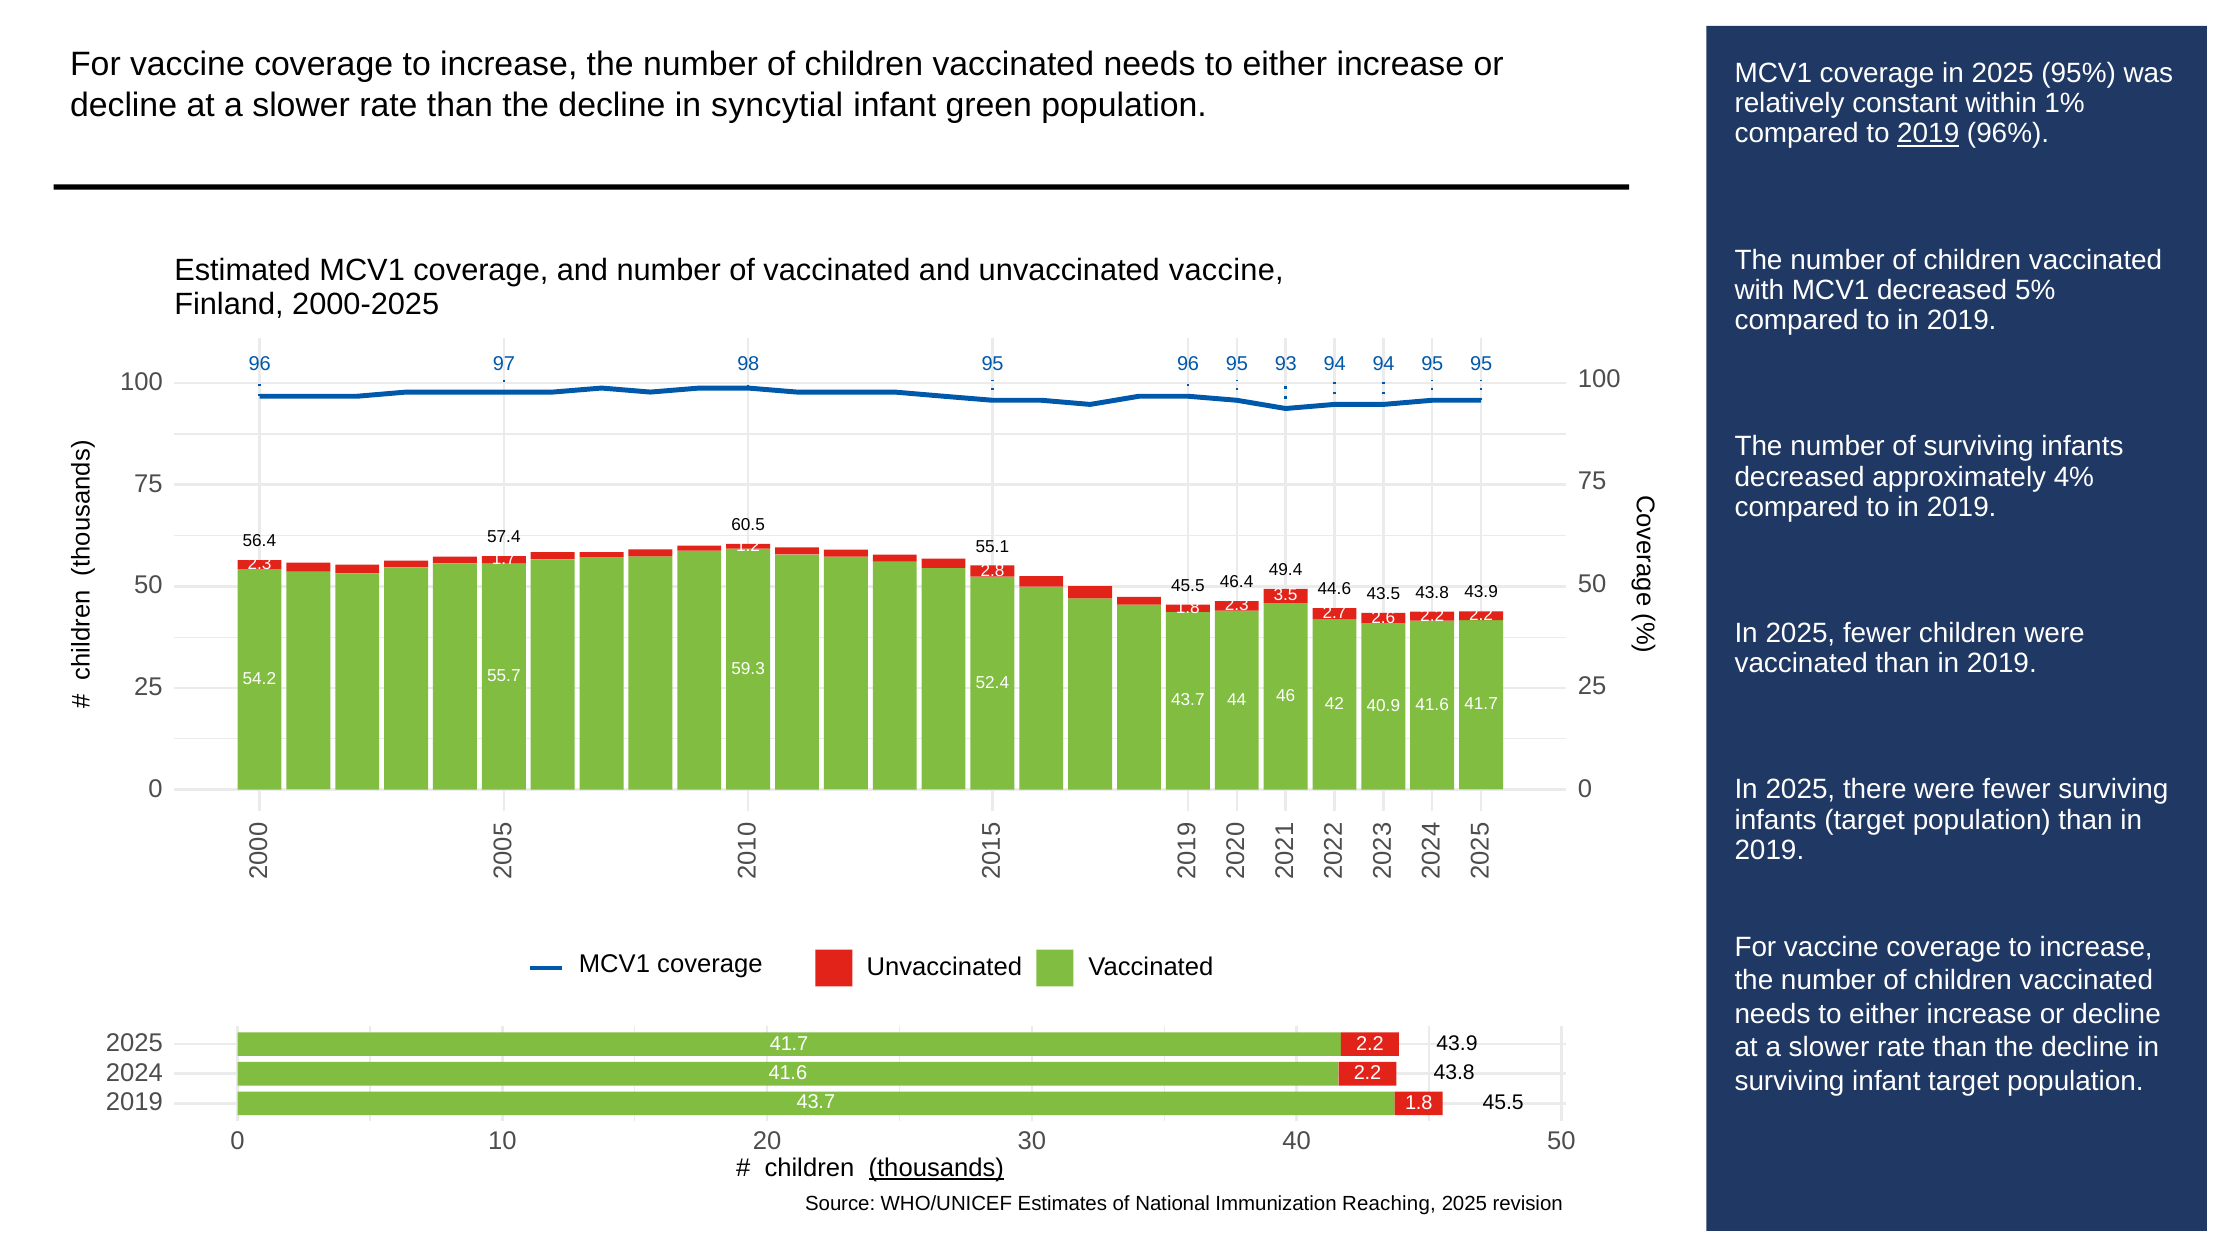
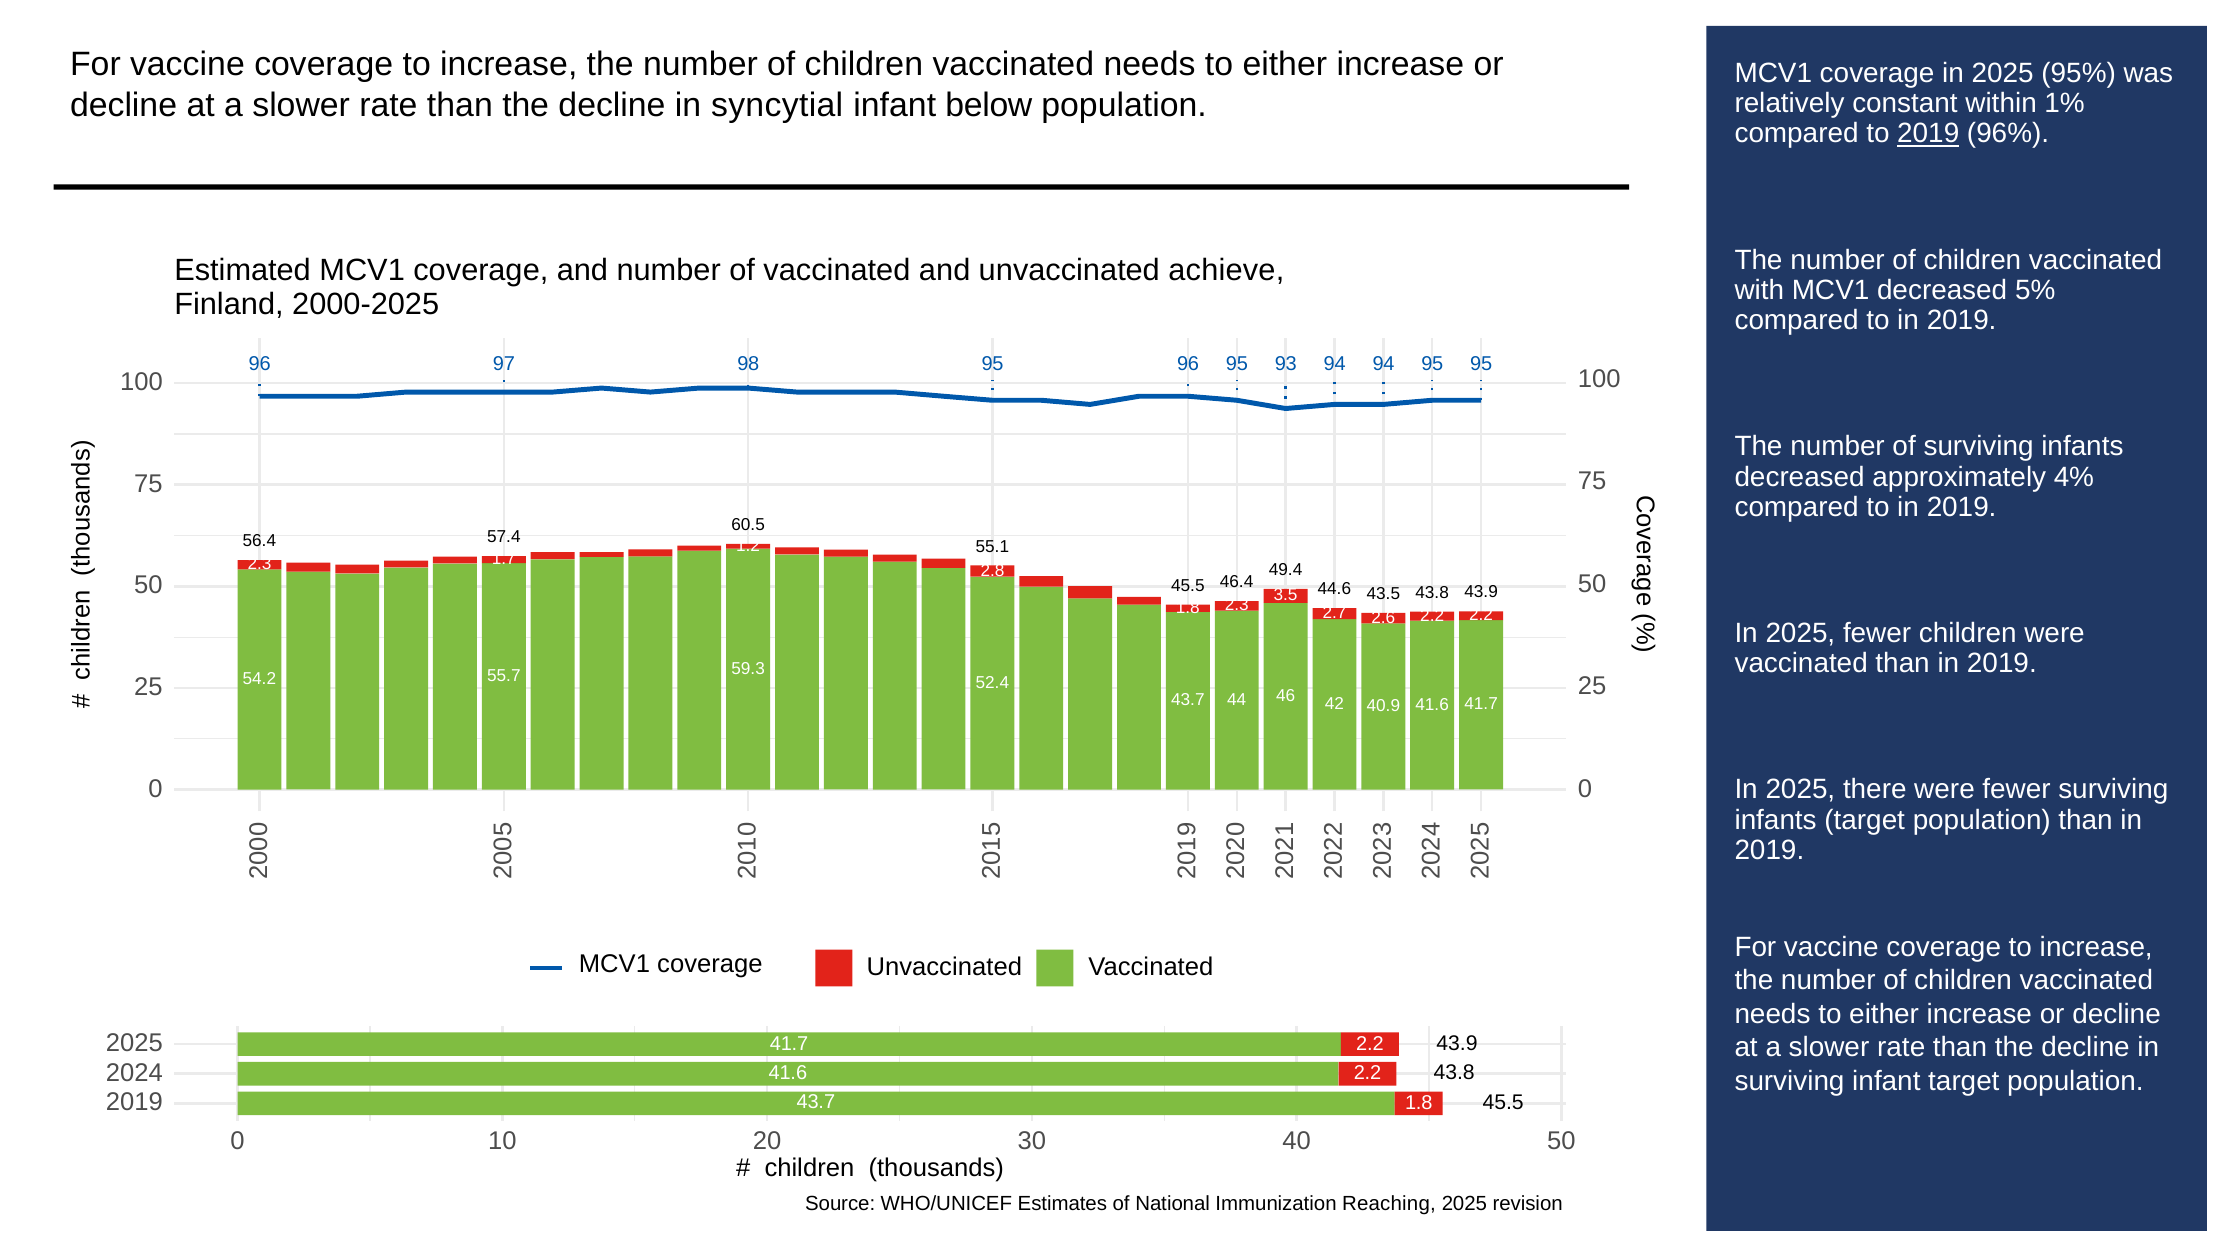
green: green -> below (989, 105)
unvaccinated vaccine: vaccine -> achieve (1226, 270)
thousands underline: present -> none (936, 1168)
